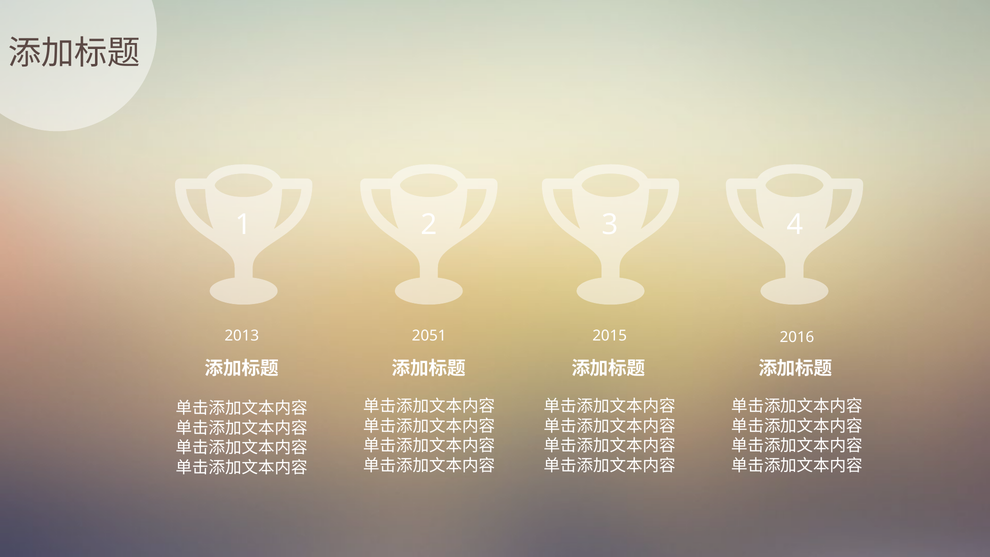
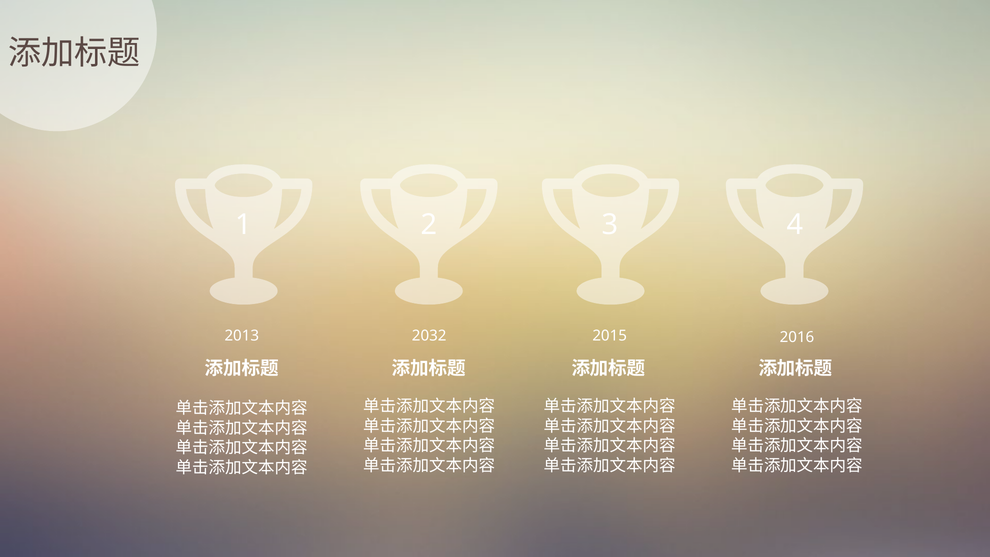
2051: 2051 -> 2032 (429, 335)
